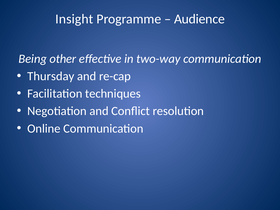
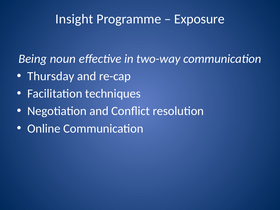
Audience: Audience -> Exposure (199, 19)
other: other -> noun (63, 59)
